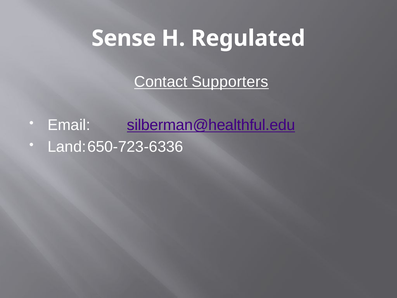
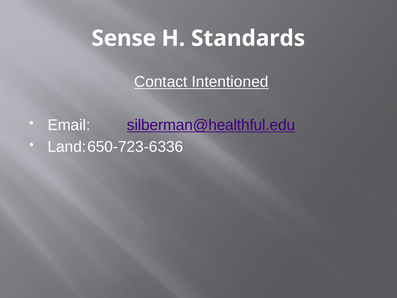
Regulated: Regulated -> Standards (248, 38)
Supporters: Supporters -> Intentioned (230, 82)
